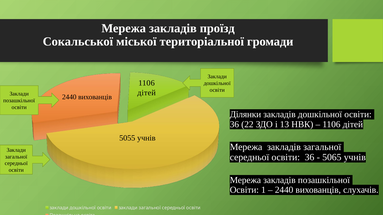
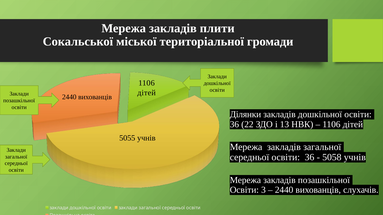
проїзд: проїзд -> плити (217, 28)
5065: 5065 -> 5058 (332, 158)
1: 1 -> 3 (263, 190)
